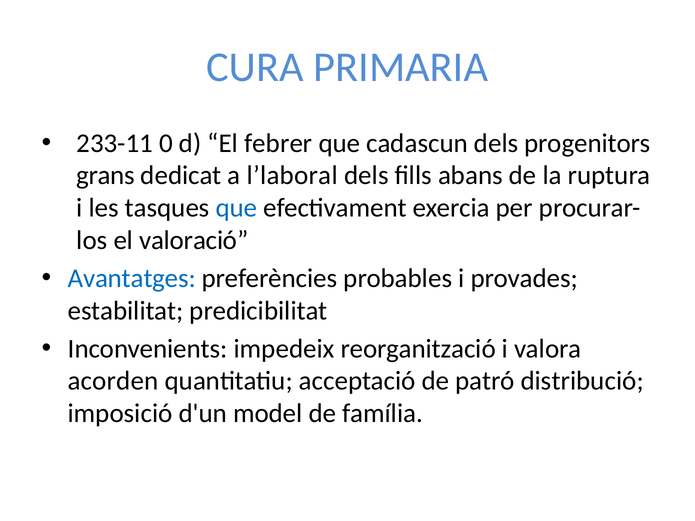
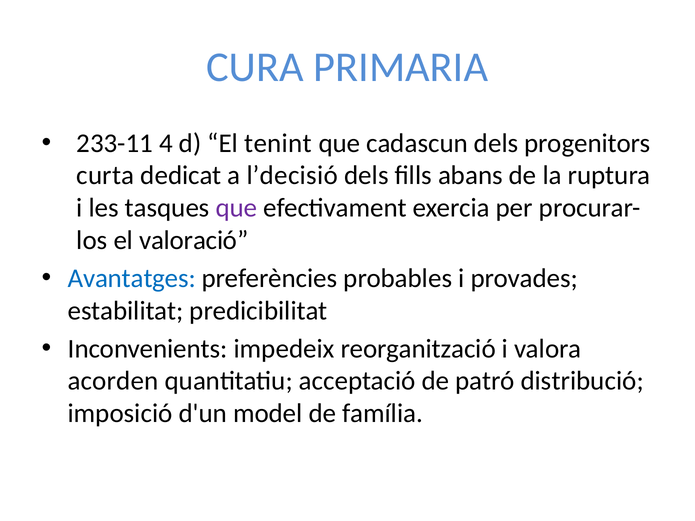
0: 0 -> 4 (166, 143)
febrer: febrer -> tenint (278, 143)
grans: grans -> curta (105, 176)
l’laboral: l’laboral -> l’decisió (292, 176)
que colour: blue -> purple (236, 208)
